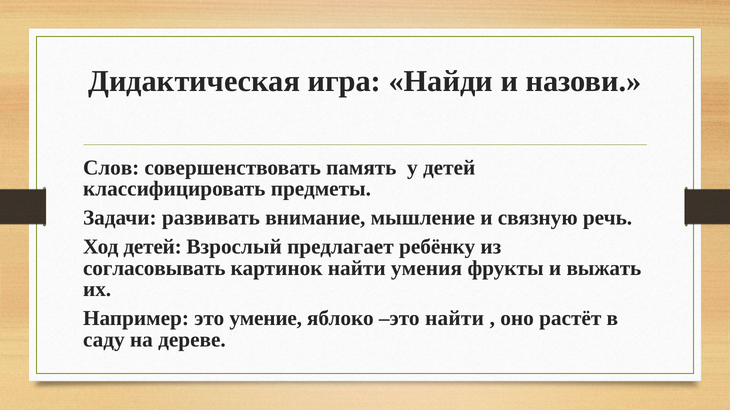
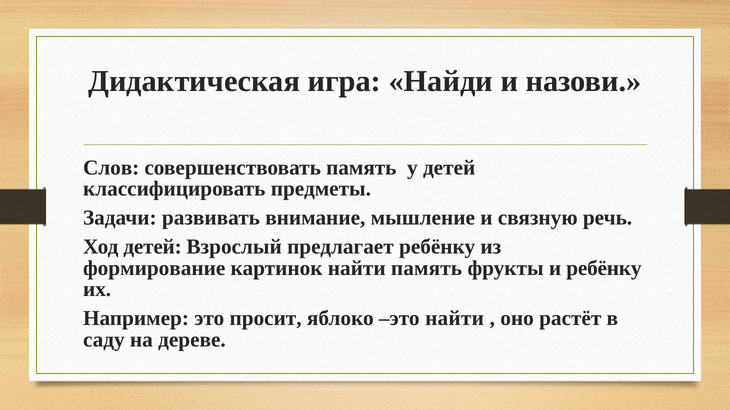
согласовывать: согласовывать -> формирование (154, 269)
найти умения: умения -> память (427, 269)
и выжать: выжать -> ребёнку (604, 269)
умение: умение -> просит (266, 319)
